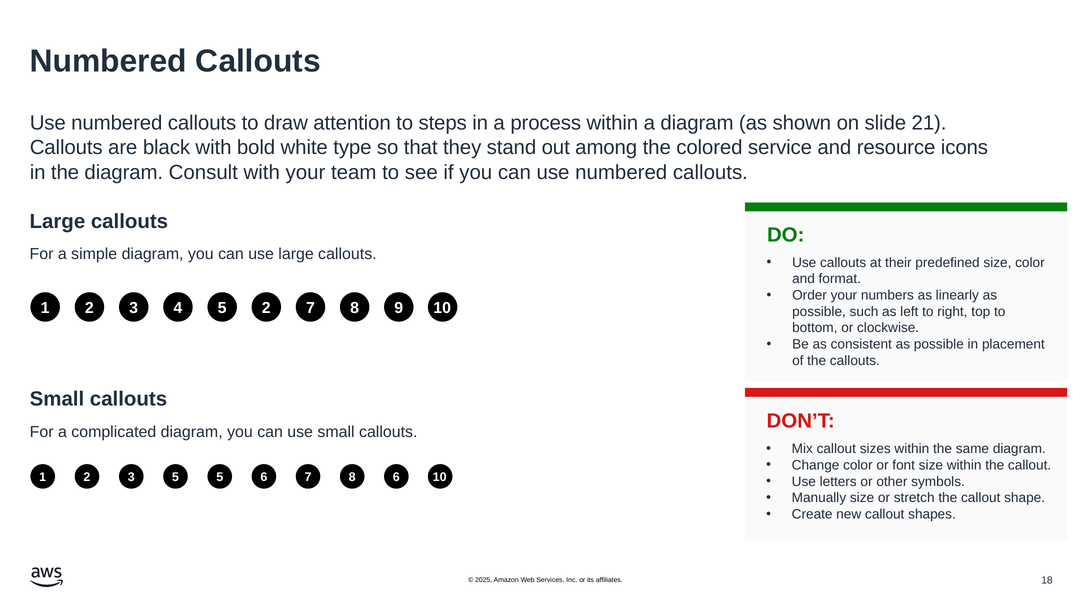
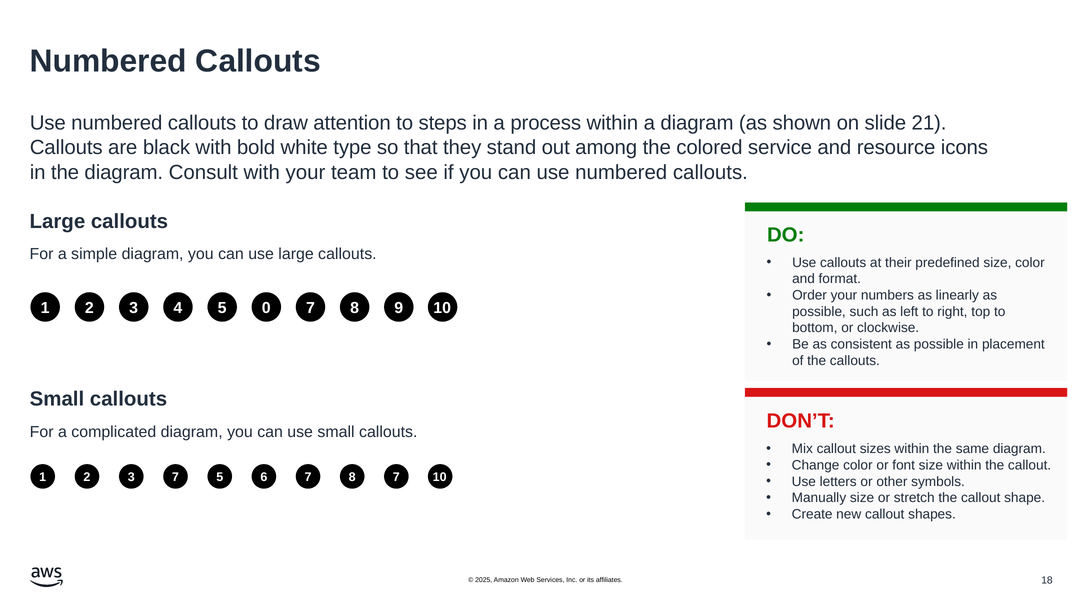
5 2: 2 -> 0 (266, 308)
3 5: 5 -> 7 (175, 477)
8 6: 6 -> 7 (396, 477)
